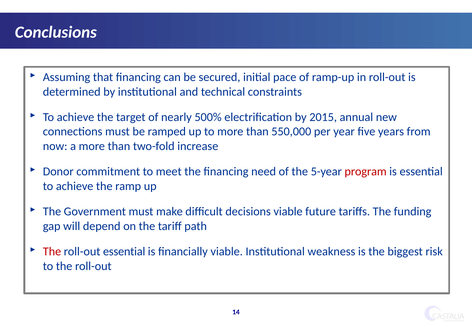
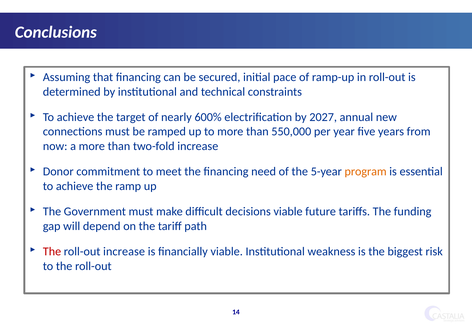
500%: 500% -> 600% (208, 117)
2015: 2015 -> 2027 (323, 117)
program colour: red -> orange (366, 172)
roll-out essential: essential -> increase (124, 251)
